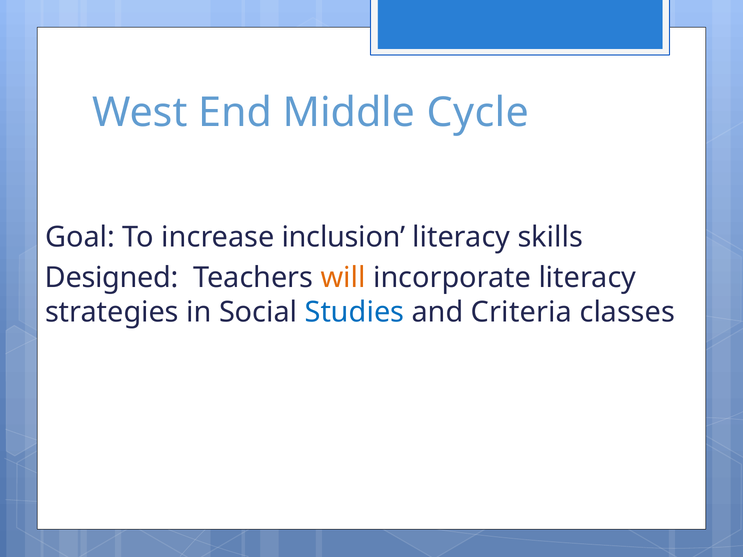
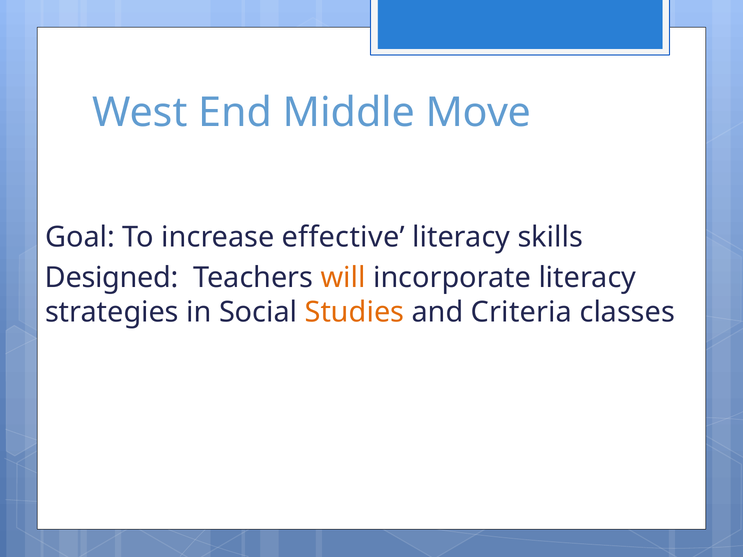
Cycle: Cycle -> Move (478, 113)
inclusion: inclusion -> effective (343, 237)
Studies colour: blue -> orange (354, 312)
